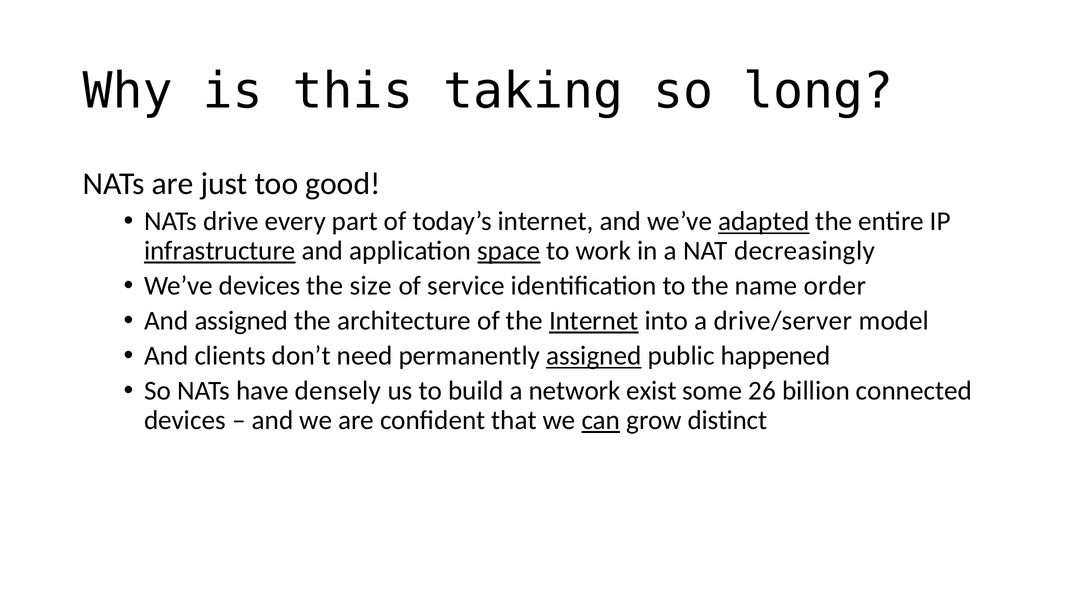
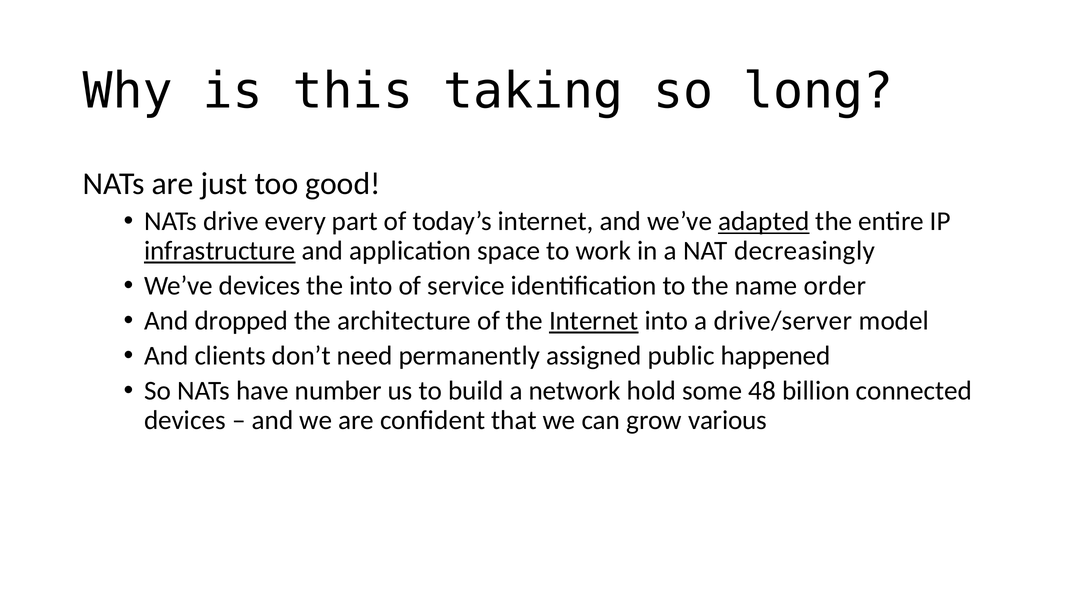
space underline: present -> none (509, 251)
the size: size -> into (371, 286)
And assigned: assigned -> dropped (241, 321)
assigned underline: present -> none (594, 356)
densely: densely -> number (338, 391)
exist: exist -> hold (651, 391)
26: 26 -> 48 (762, 391)
can underline: present -> none (601, 420)
distinct: distinct -> various (727, 420)
